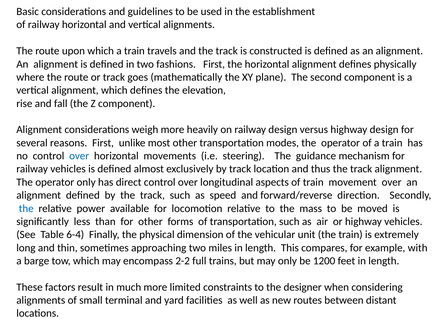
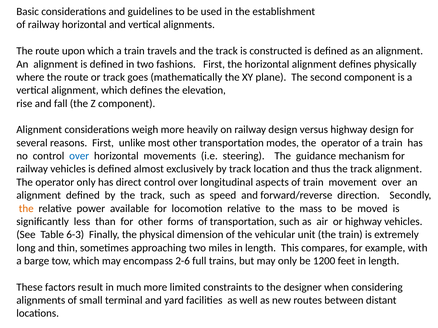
the colour: blue -> orange (26, 209)
6-4: 6-4 -> 6-3 (75, 235)
2-2: 2-2 -> 2-6 (183, 261)
